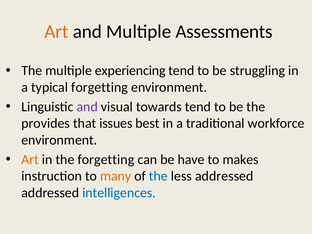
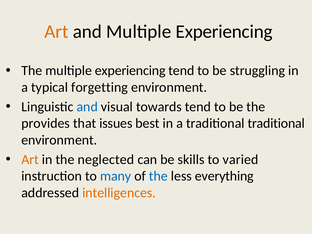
and Multiple Assessments: Assessments -> Experiencing (224, 32)
and colour: purple -> blue (87, 107)
traditional workforce: workforce -> traditional (276, 123)
the forgetting: forgetting -> neglected (106, 159)
have: have -> skills (191, 159)
makes: makes -> varied (241, 159)
many colour: orange -> blue (116, 176)
less addressed: addressed -> everything (224, 176)
intelligences colour: blue -> orange (119, 193)
